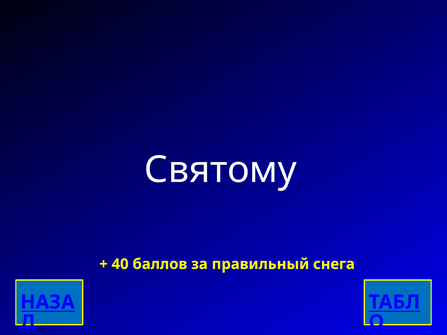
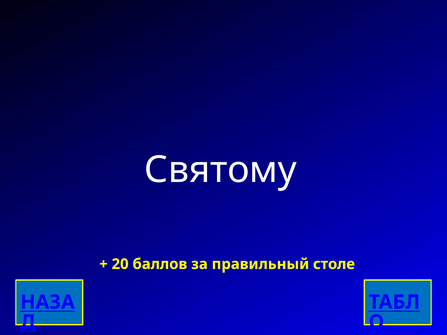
40: 40 -> 20 (120, 264)
снега: снега -> столе (334, 264)
